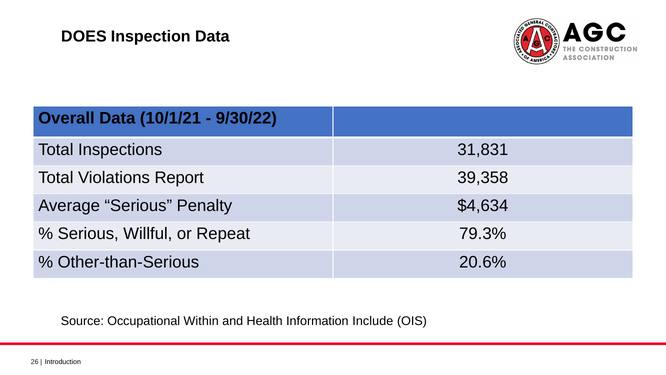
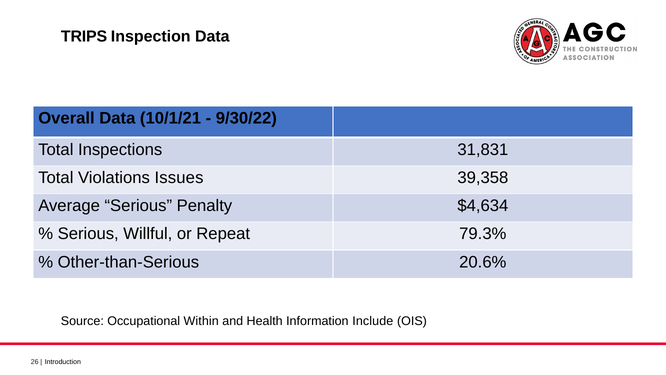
DOES: DOES -> TRIPS (84, 36)
Report: Report -> Issues (179, 178)
